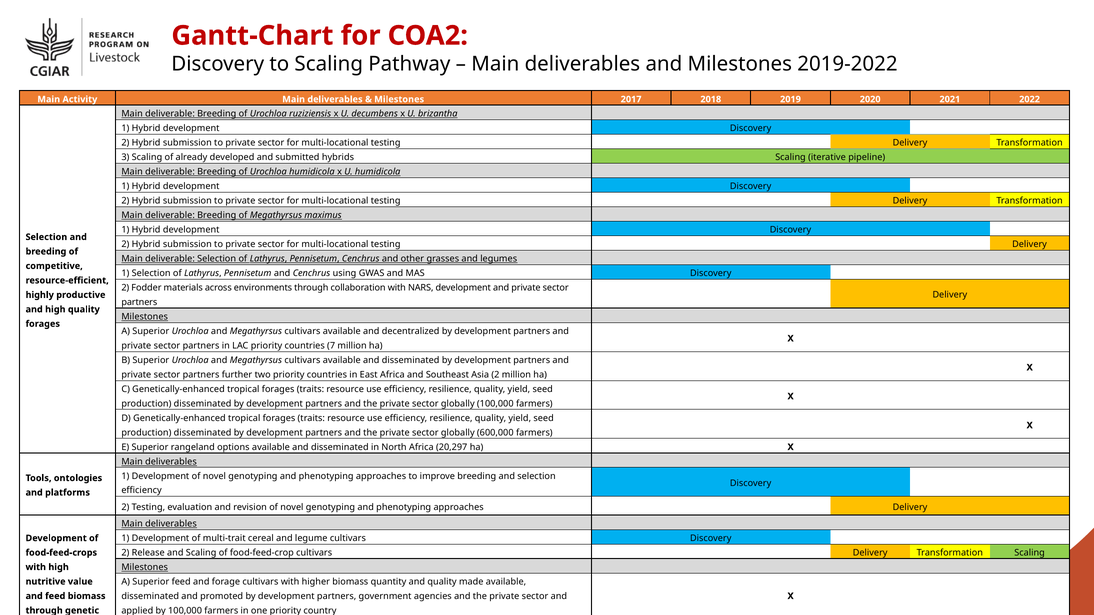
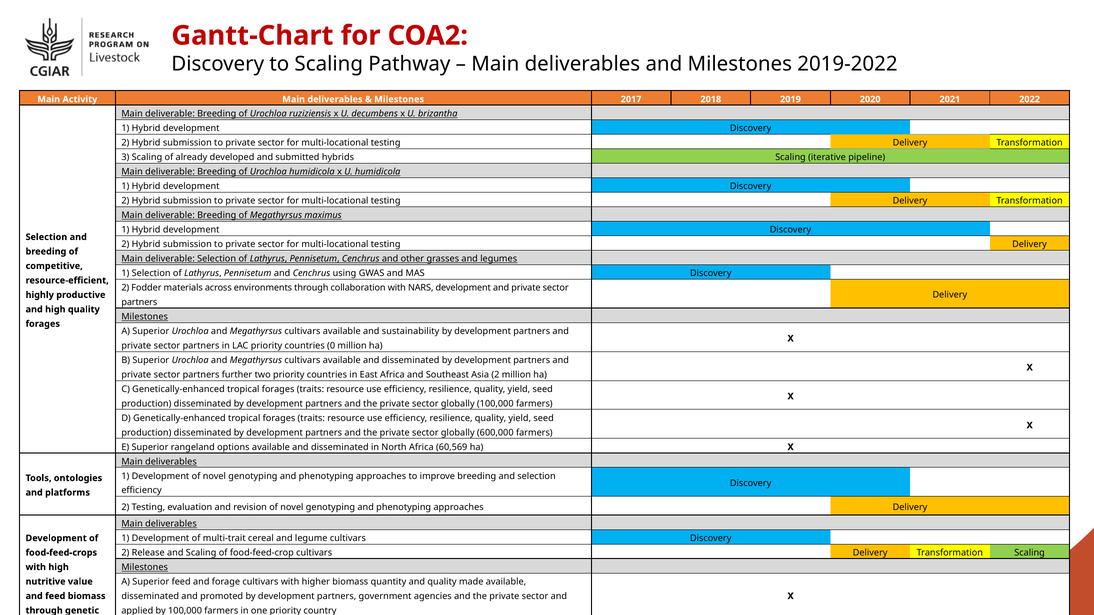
decentralized: decentralized -> sustainability (411, 331)
7: 7 -> 0 (331, 346)
20,297: 20,297 -> 60,569 (452, 447)
